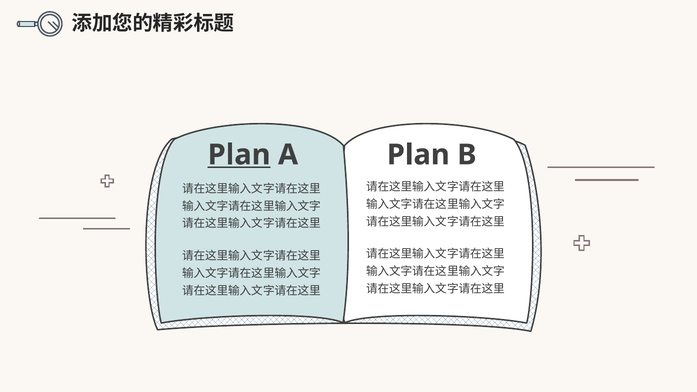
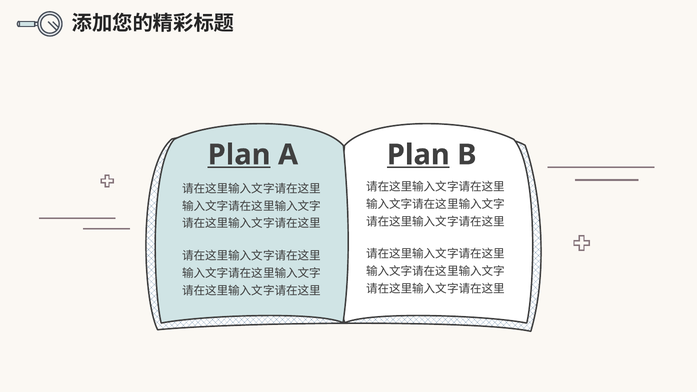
Plan underline: none -> present (418, 155)
